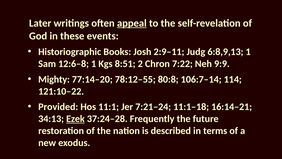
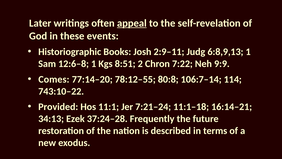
Mighty: Mighty -> Comes (54, 79)
121:10–22: 121:10–22 -> 743:10–22 (61, 91)
Ezek underline: present -> none (75, 119)
